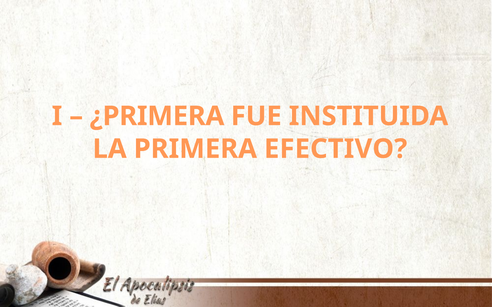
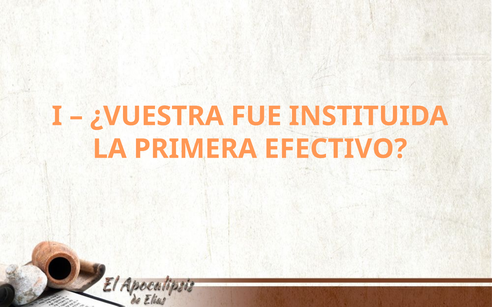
¿PRIMERA: ¿PRIMERA -> ¿VUESTRA (157, 116)
